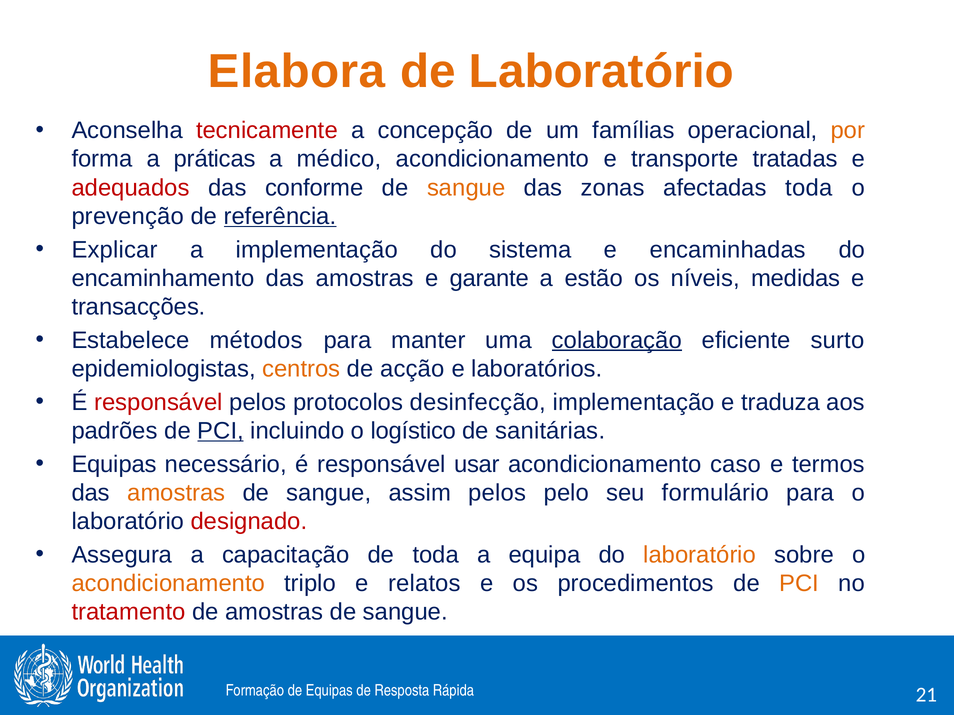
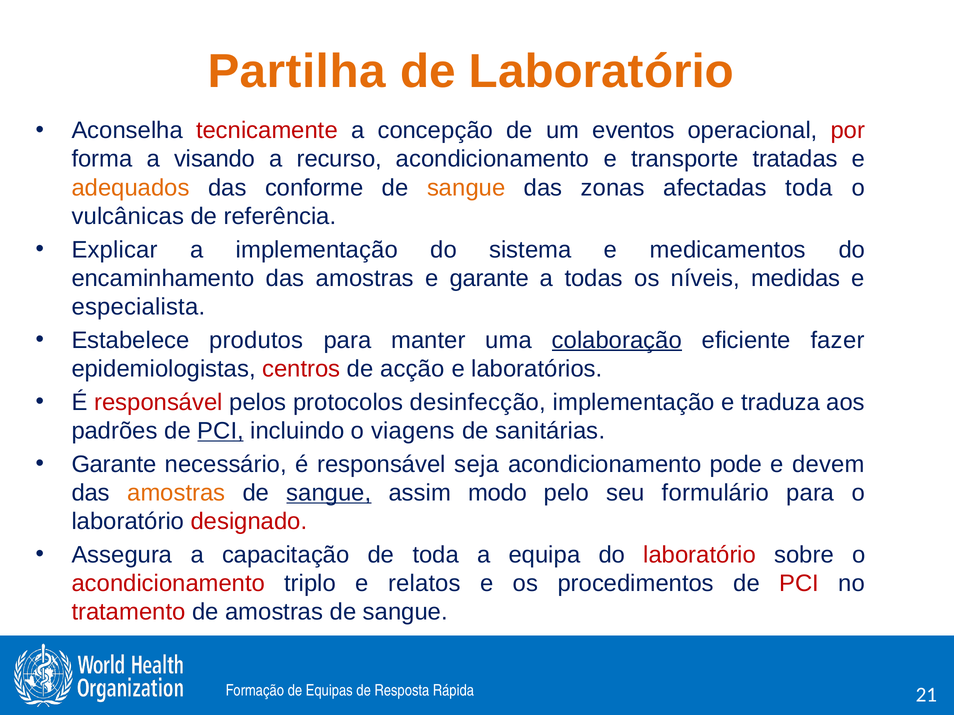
Elabora: Elabora -> Partilha (297, 72)
famílias: famílias -> eventos (634, 131)
por colour: orange -> red (848, 131)
práticas: práticas -> visando (215, 159)
médico: médico -> recurso (339, 159)
adequados colour: red -> orange (131, 188)
prevenção: prevenção -> vulcânicas (128, 216)
referência underline: present -> none (280, 216)
encaminhadas: encaminhadas -> medicamentos (728, 250)
estão: estão -> todas (594, 278)
transacções: transacções -> especialista (138, 307)
métodos: métodos -> produtos (256, 340)
surto: surto -> fazer (838, 340)
centros colour: orange -> red (301, 369)
logístico: logístico -> viagens (413, 431)
Equipas: Equipas -> Garante (114, 464)
usar: usar -> seja (477, 464)
caso: caso -> pode (736, 464)
termos: termos -> devem (828, 464)
sangue underline: none -> present (329, 493)
assim pelos: pelos -> modo (498, 493)
laboratório colour: orange -> red (700, 555)
acondicionamento colour: orange -> red (168, 584)
PCI colour: orange -> red (799, 584)
